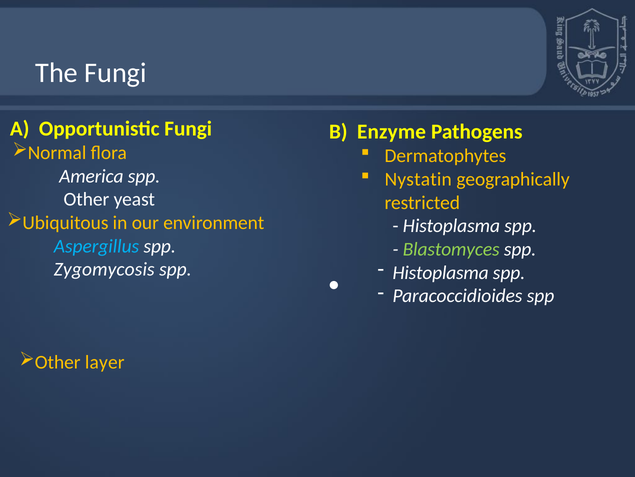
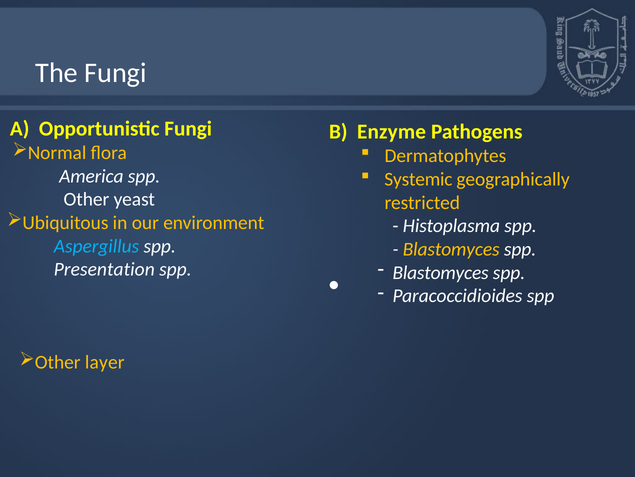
Nystatin: Nystatin -> Systemic (418, 179)
Blastomyces colour: light green -> yellow (451, 249)
Zygomycosis: Zygomycosis -> Presentation (104, 269)
Histoplasma: Histoplasma -> Blastomyces (441, 272)
